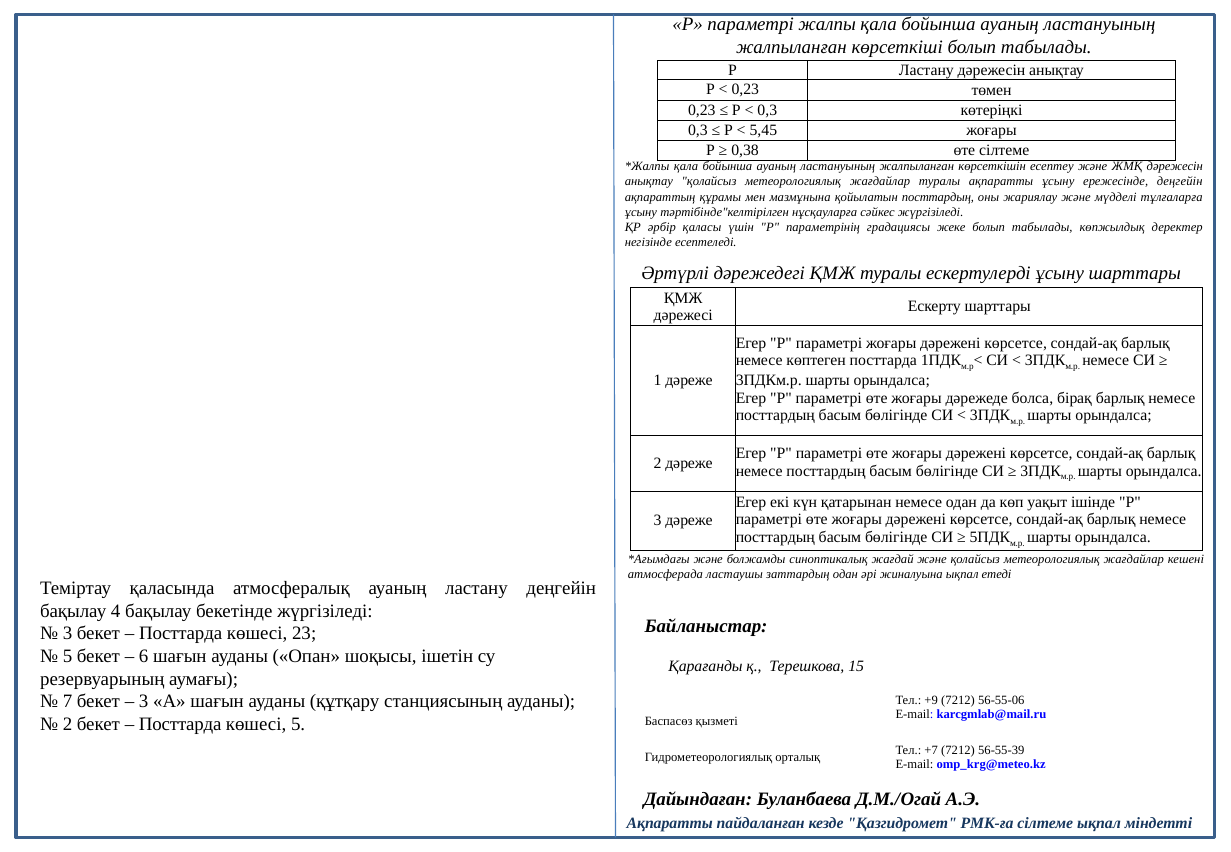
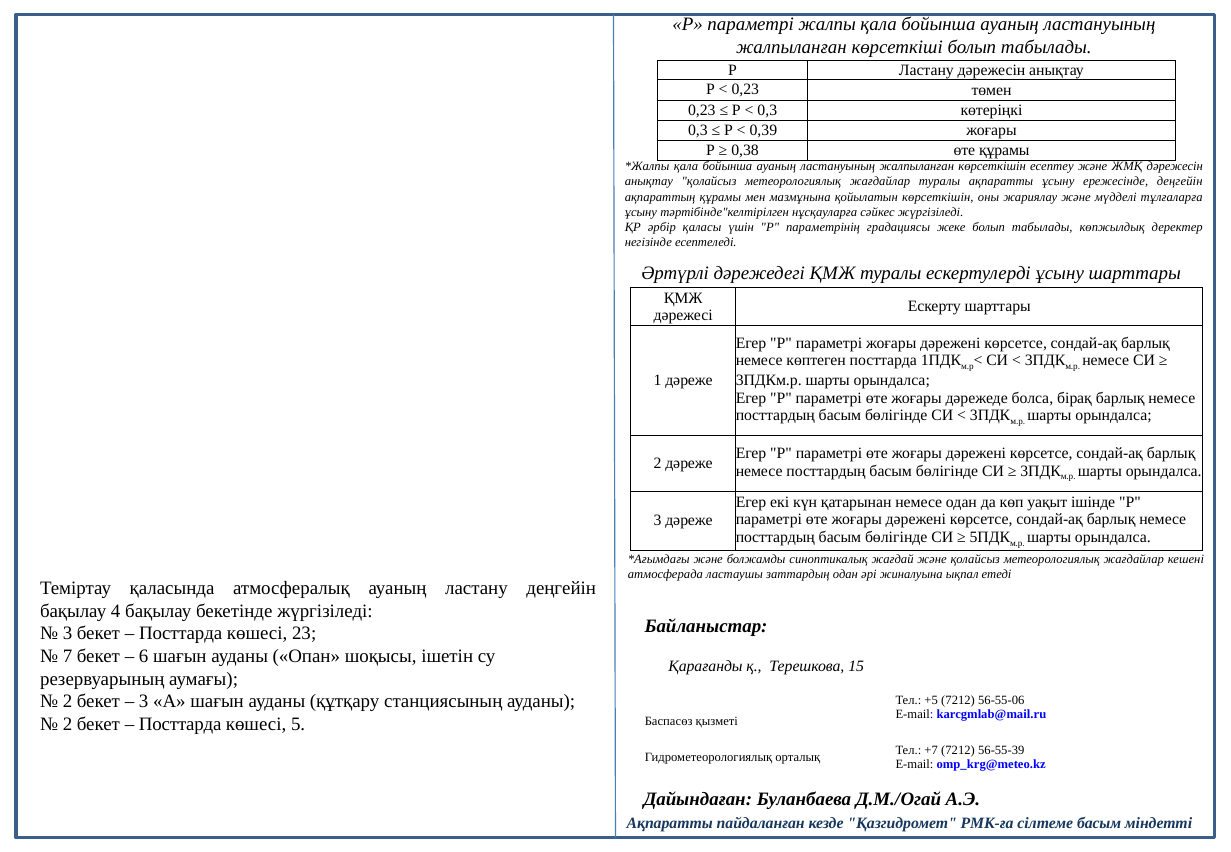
5,45: 5,45 -> 0,39 (763, 130)
өте сілтеме: сілтеме -> құрамы (1004, 151)
қойылатын посттардың: посттардың -> көрсеткішін (938, 197)
5: 5 -> 7 (67, 656)
7: 7 -> 2 (67, 702)
+9: +9 -> +5 (931, 701)
сілтеме ықпал: ықпал -> басым (1099, 823)
